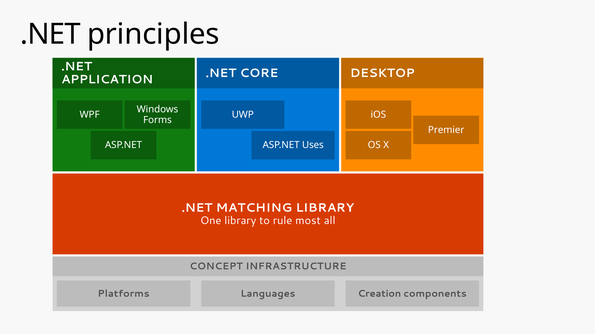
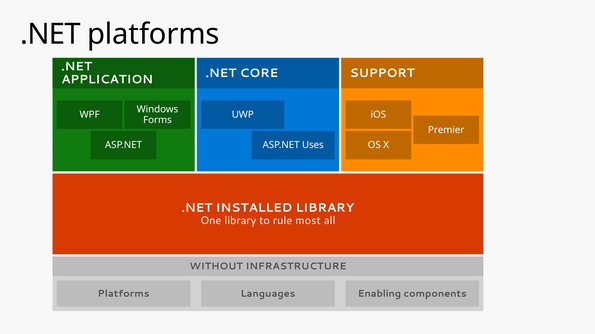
.NET principles: principles -> platforms (153, 34)
DESKTOP: DESKTOP -> SUPPORT (382, 73)
MATCHING: MATCHING -> INSTALLED (254, 208)
CONCEPT: CONCEPT -> WITHOUT (216, 267)
Creation: Creation -> Enabling (379, 294)
